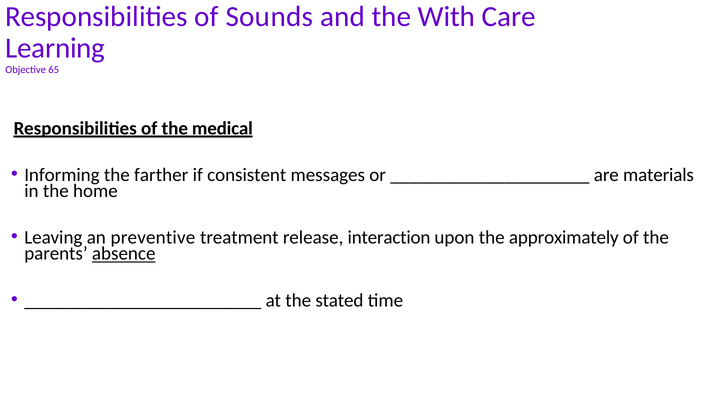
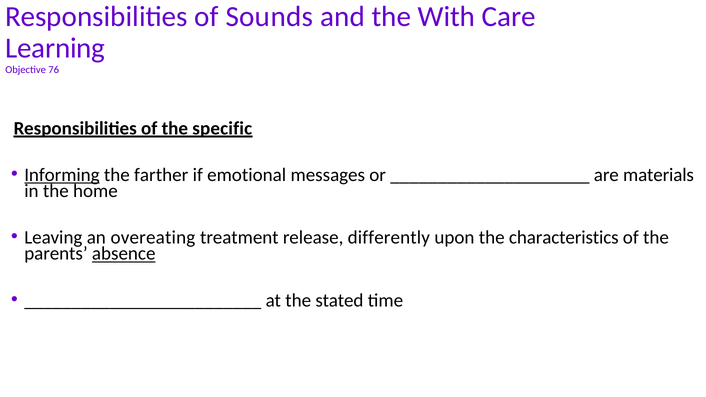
65: 65 -> 76 (54, 70)
medical: medical -> specific (222, 128)
Informing underline: none -> present (62, 175)
consistent: consistent -> emotional (247, 175)
preventive: preventive -> overeating (153, 238)
interaction: interaction -> differently (389, 238)
approximately: approximately -> characteristics (564, 238)
